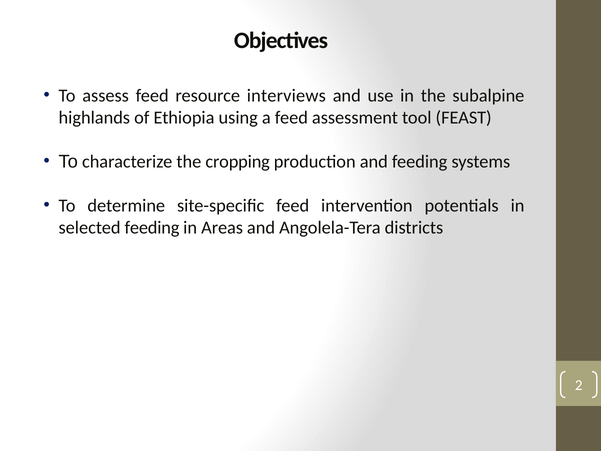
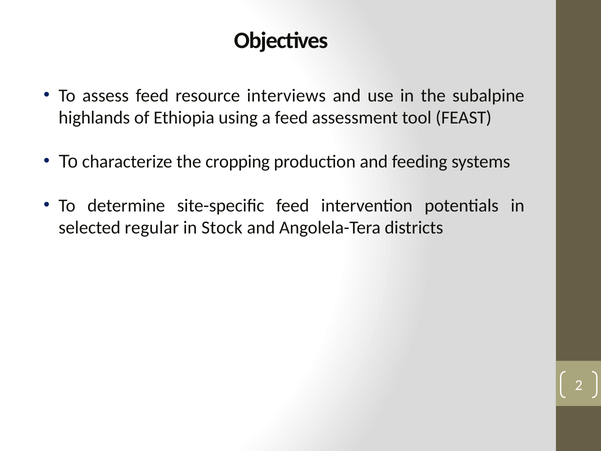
selected feeding: feeding -> regular (152, 227)
Areas: Areas -> Stock (222, 227)
